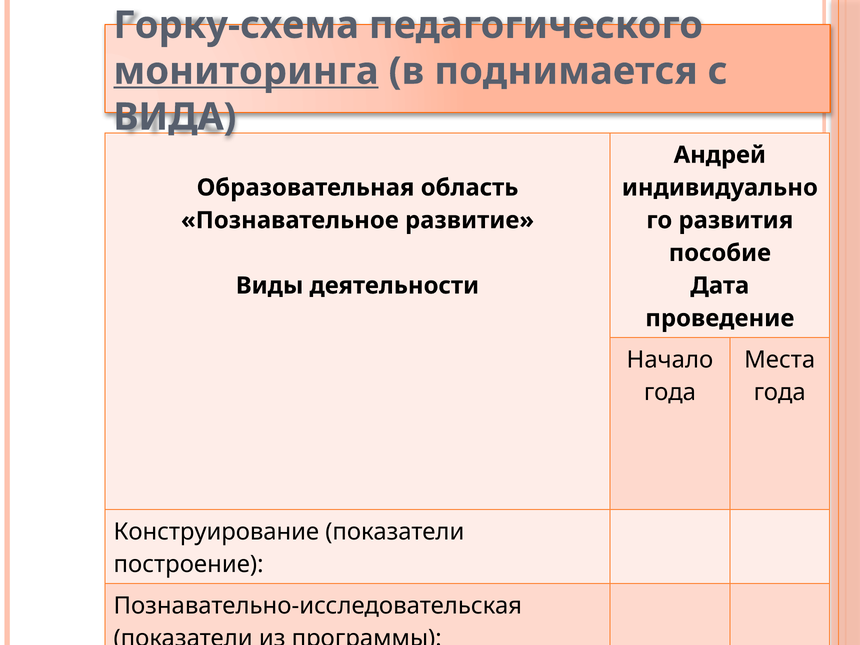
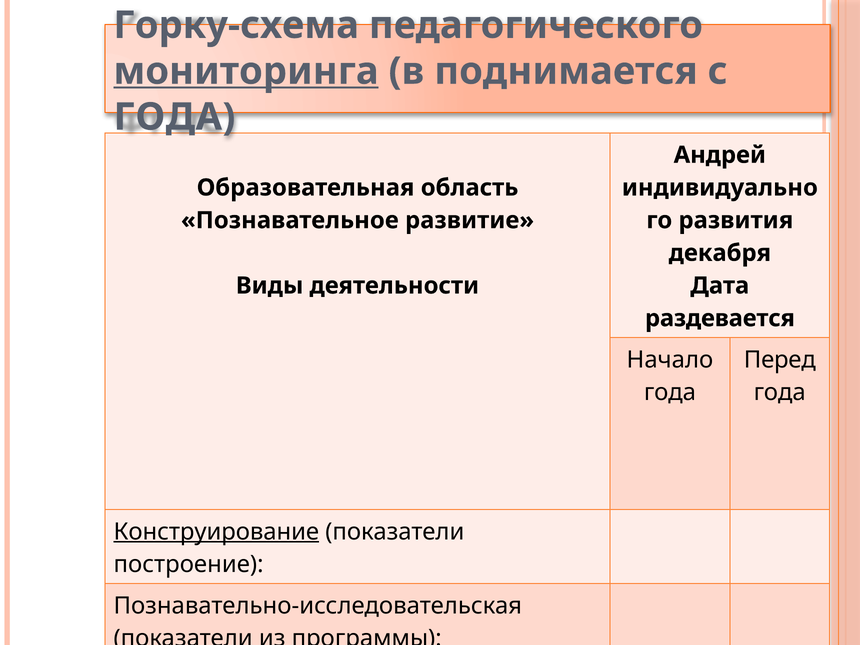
ВИДА: ВИДА -> ГОДА (174, 117)
пособие: пособие -> декабря (720, 253)
проведение: проведение -> раздевается (720, 318)
Места: Места -> Перед (780, 360)
Конструирование underline: none -> present (216, 532)
